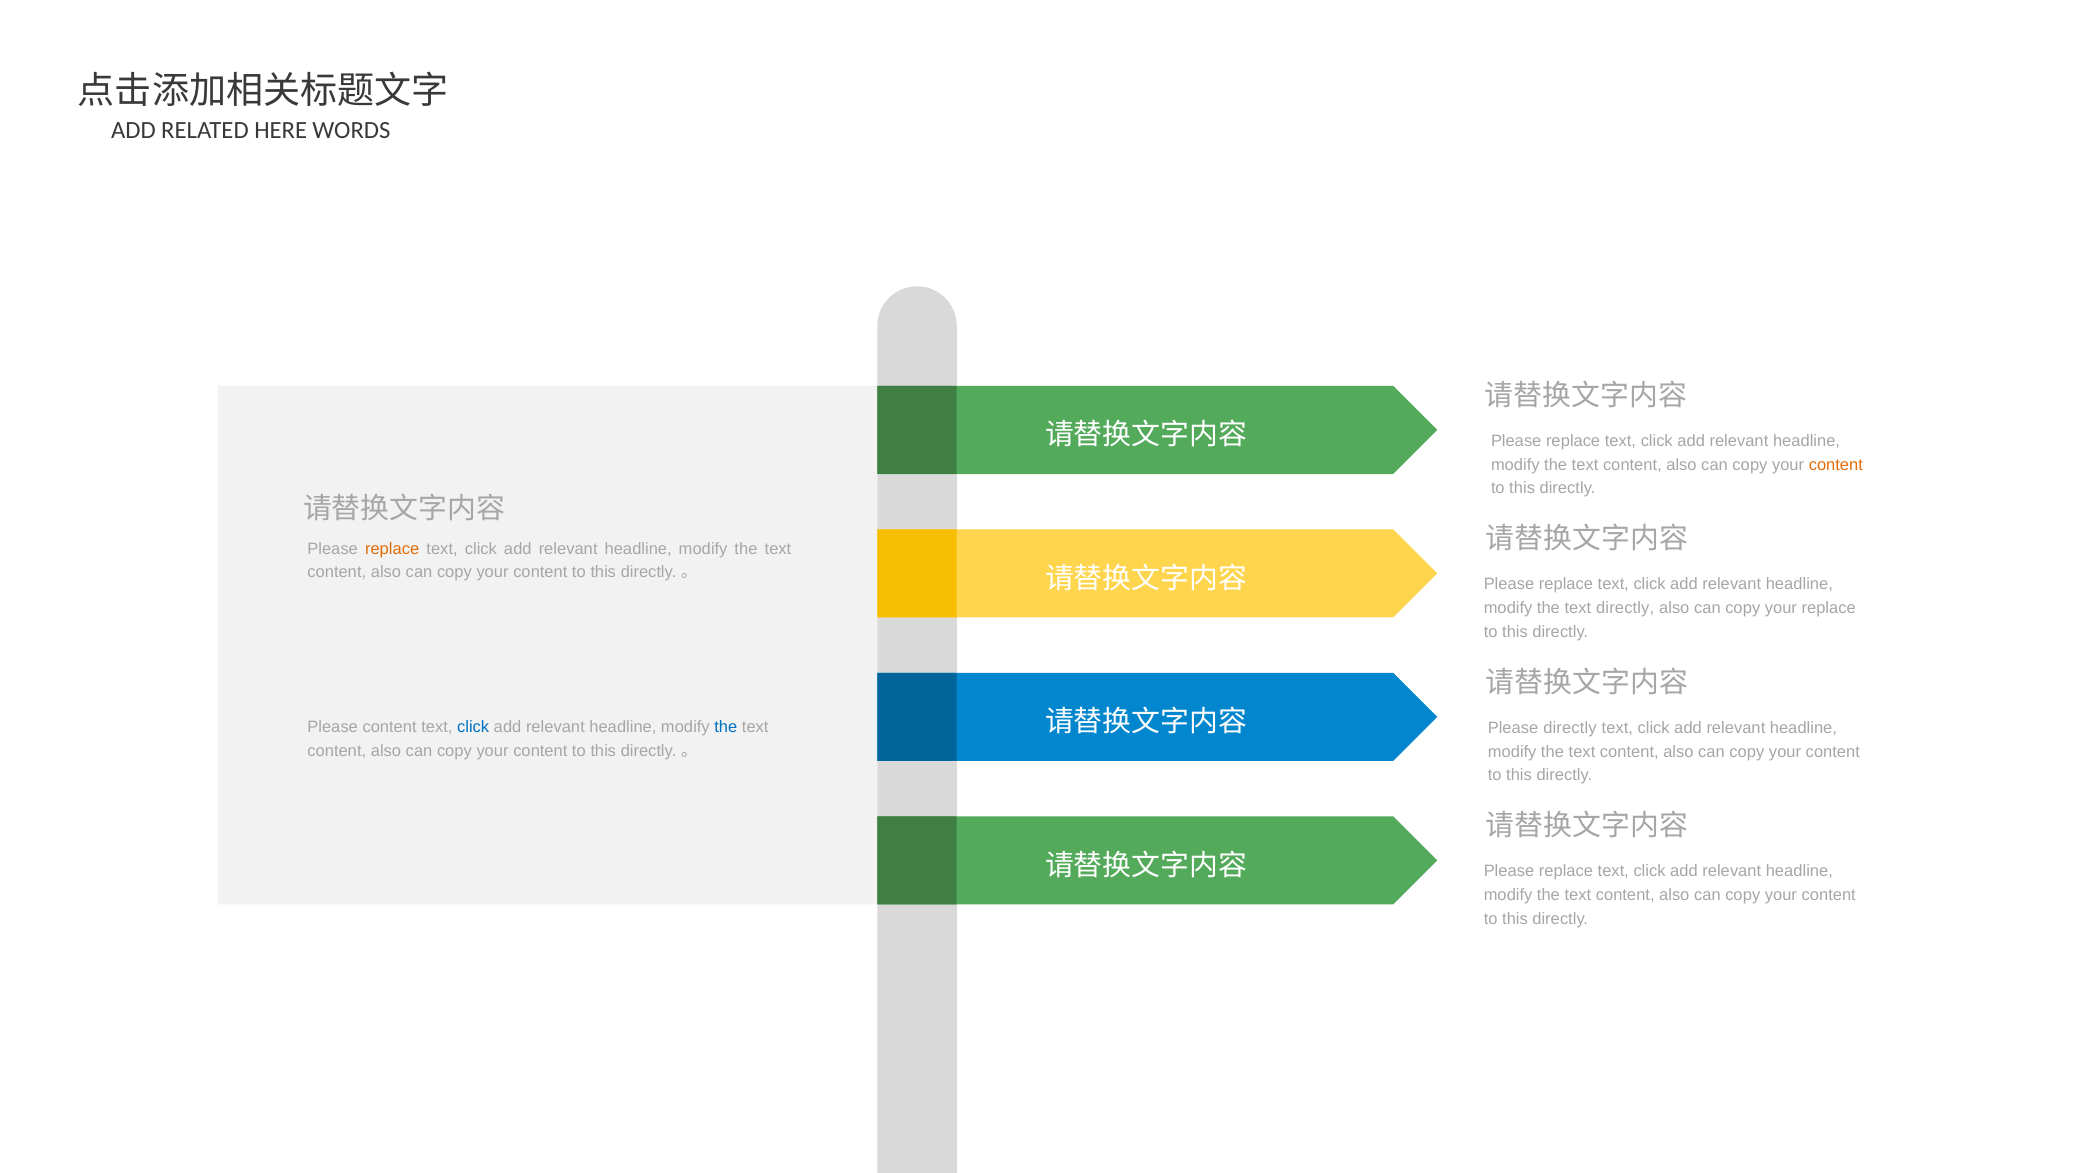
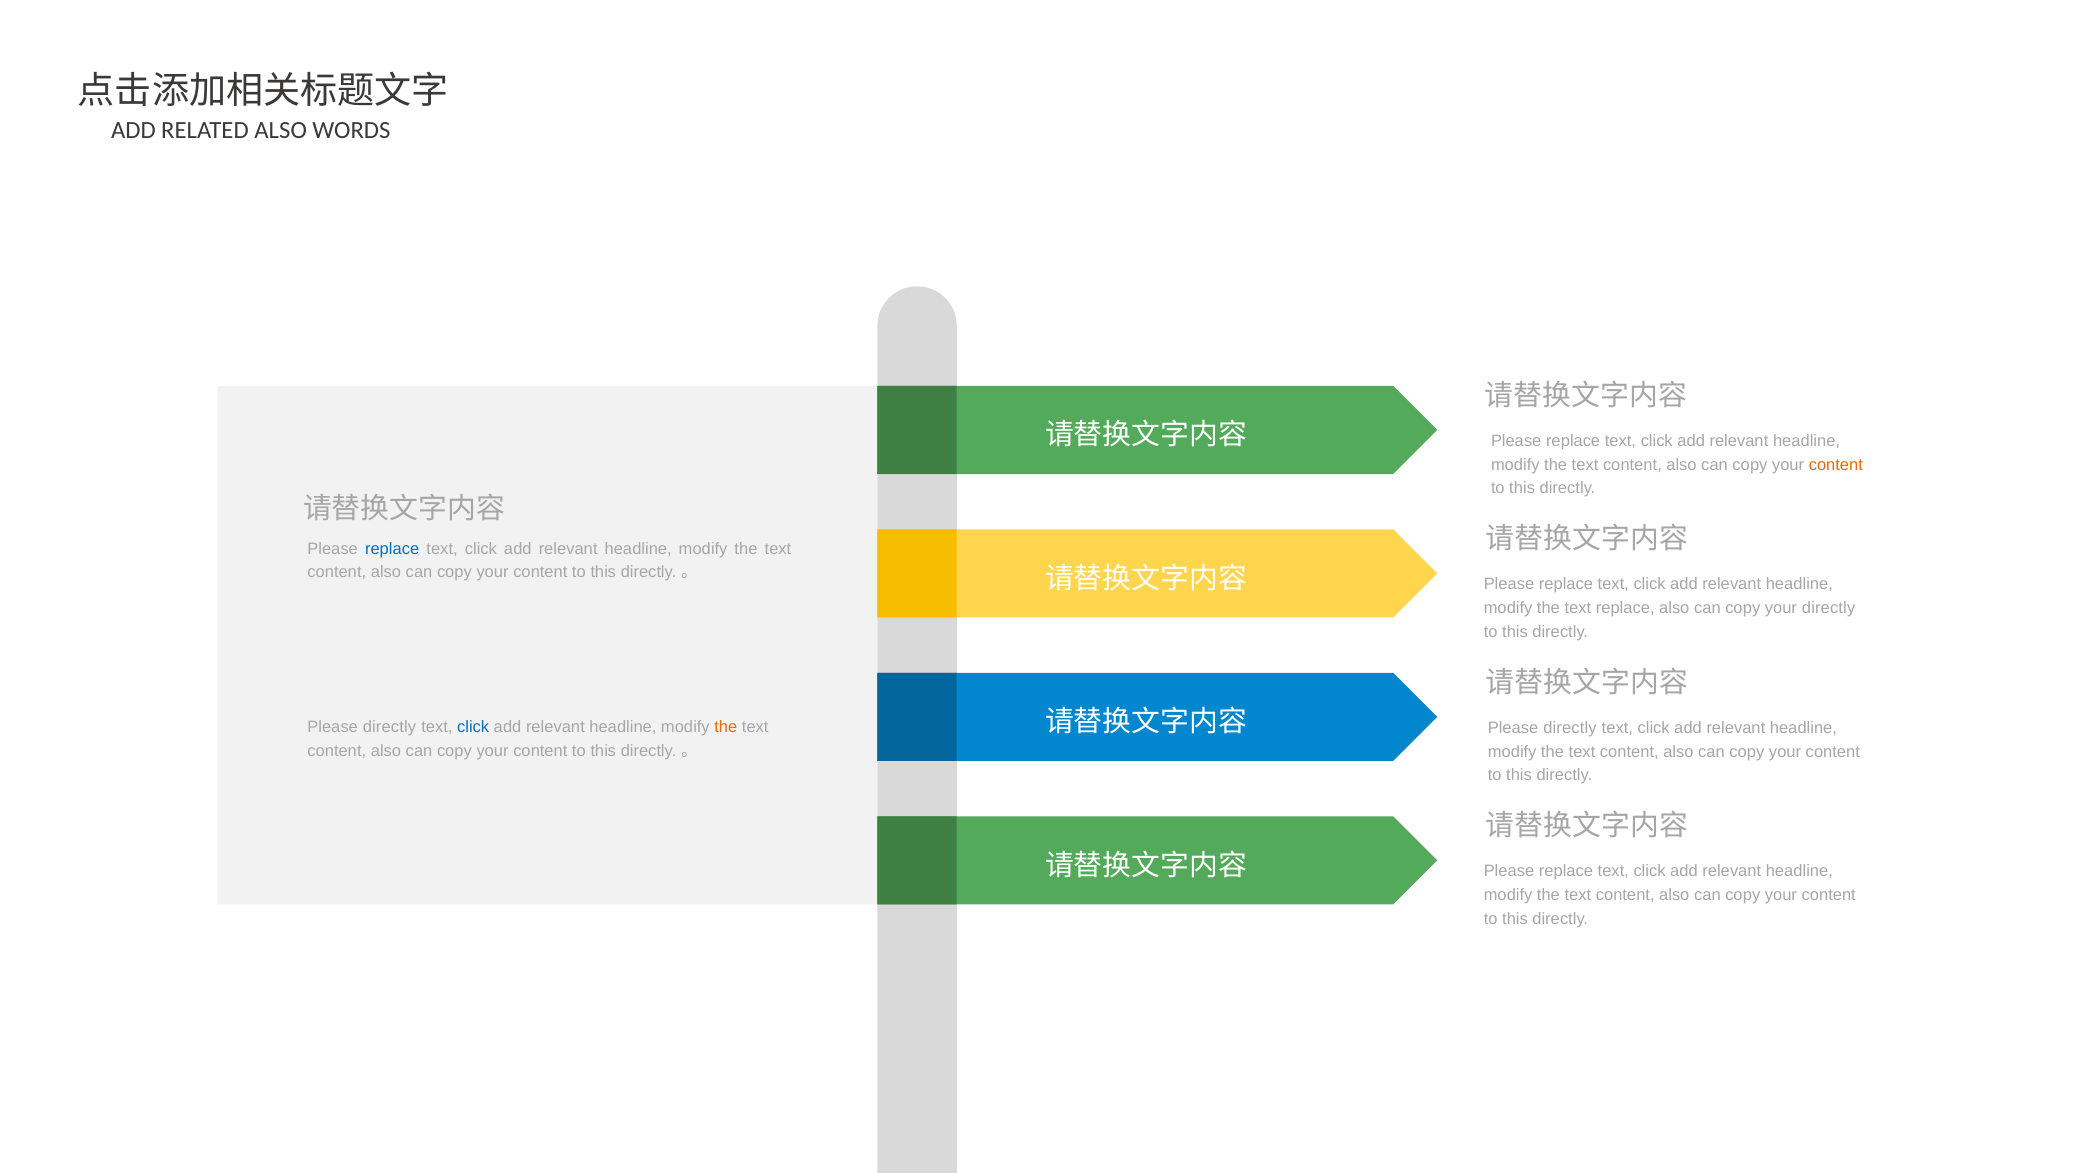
RELATED HERE: HERE -> ALSO (281, 131)
replace colour: orange -> blue (392, 549)
text directly: directly -> replace (1625, 608)
your replace: replace -> directly (1829, 608)
content: content -> directly (389, 728)
the colour: blue -> orange (726, 728)
